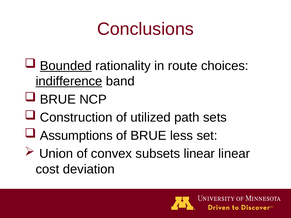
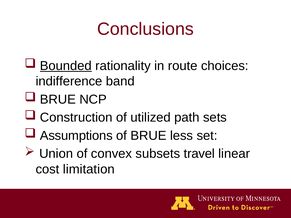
indifference underline: present -> none (69, 81)
subsets linear: linear -> travel (199, 154)
deviation: deviation -> limitation (89, 169)
